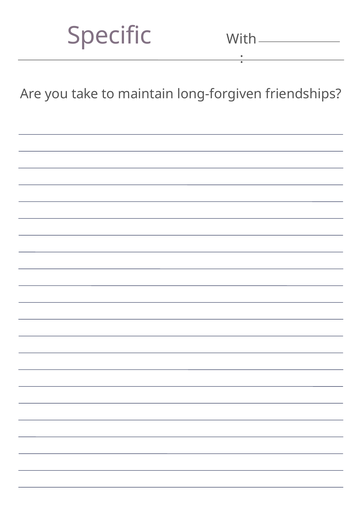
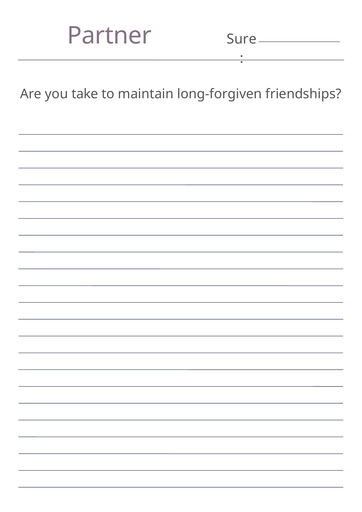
Specific: Specific -> Partner (109, 36)
With: With -> Sure (242, 39)
